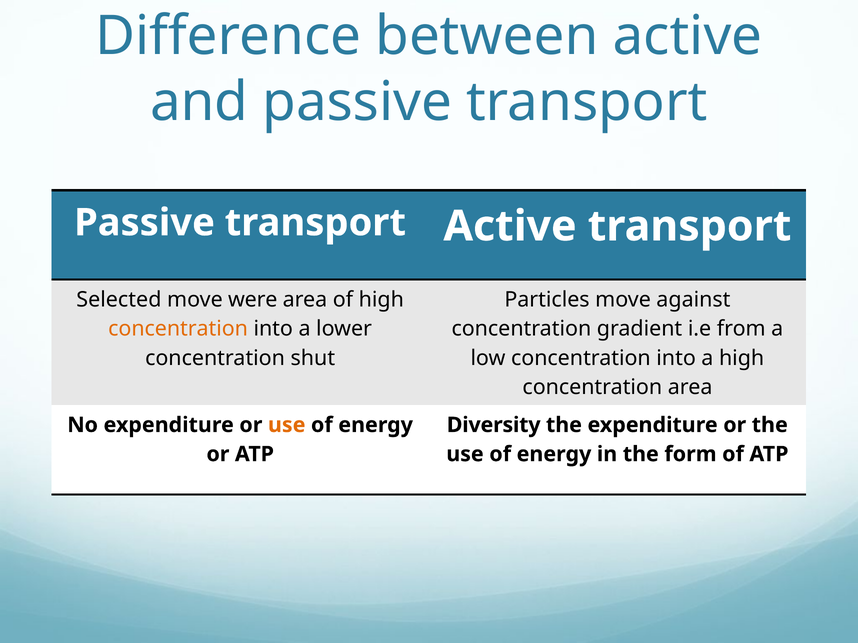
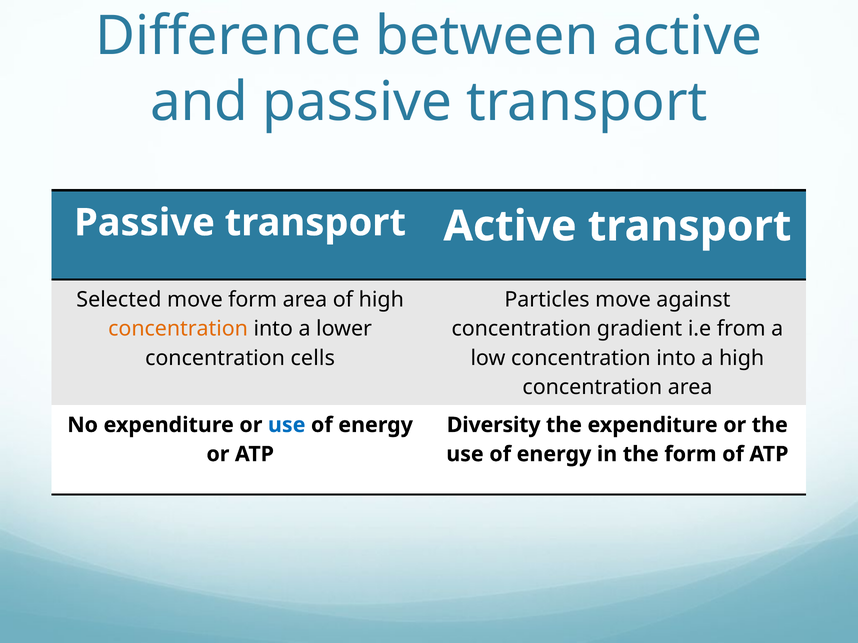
move were: were -> form (253, 300)
shut: shut -> cells (313, 358)
use colour: orange -> blue (287, 425)
